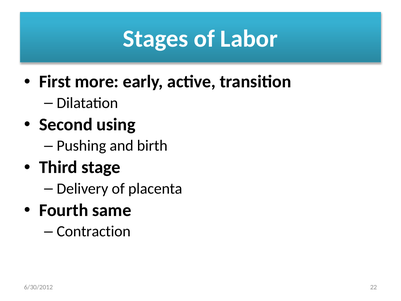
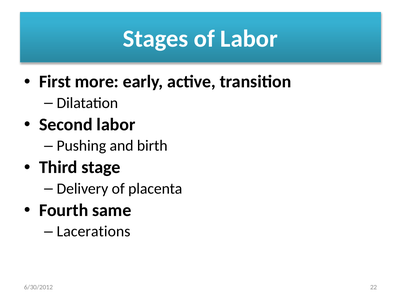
Second using: using -> labor (116, 125)
Contraction: Contraction -> Lacerations (94, 231)
